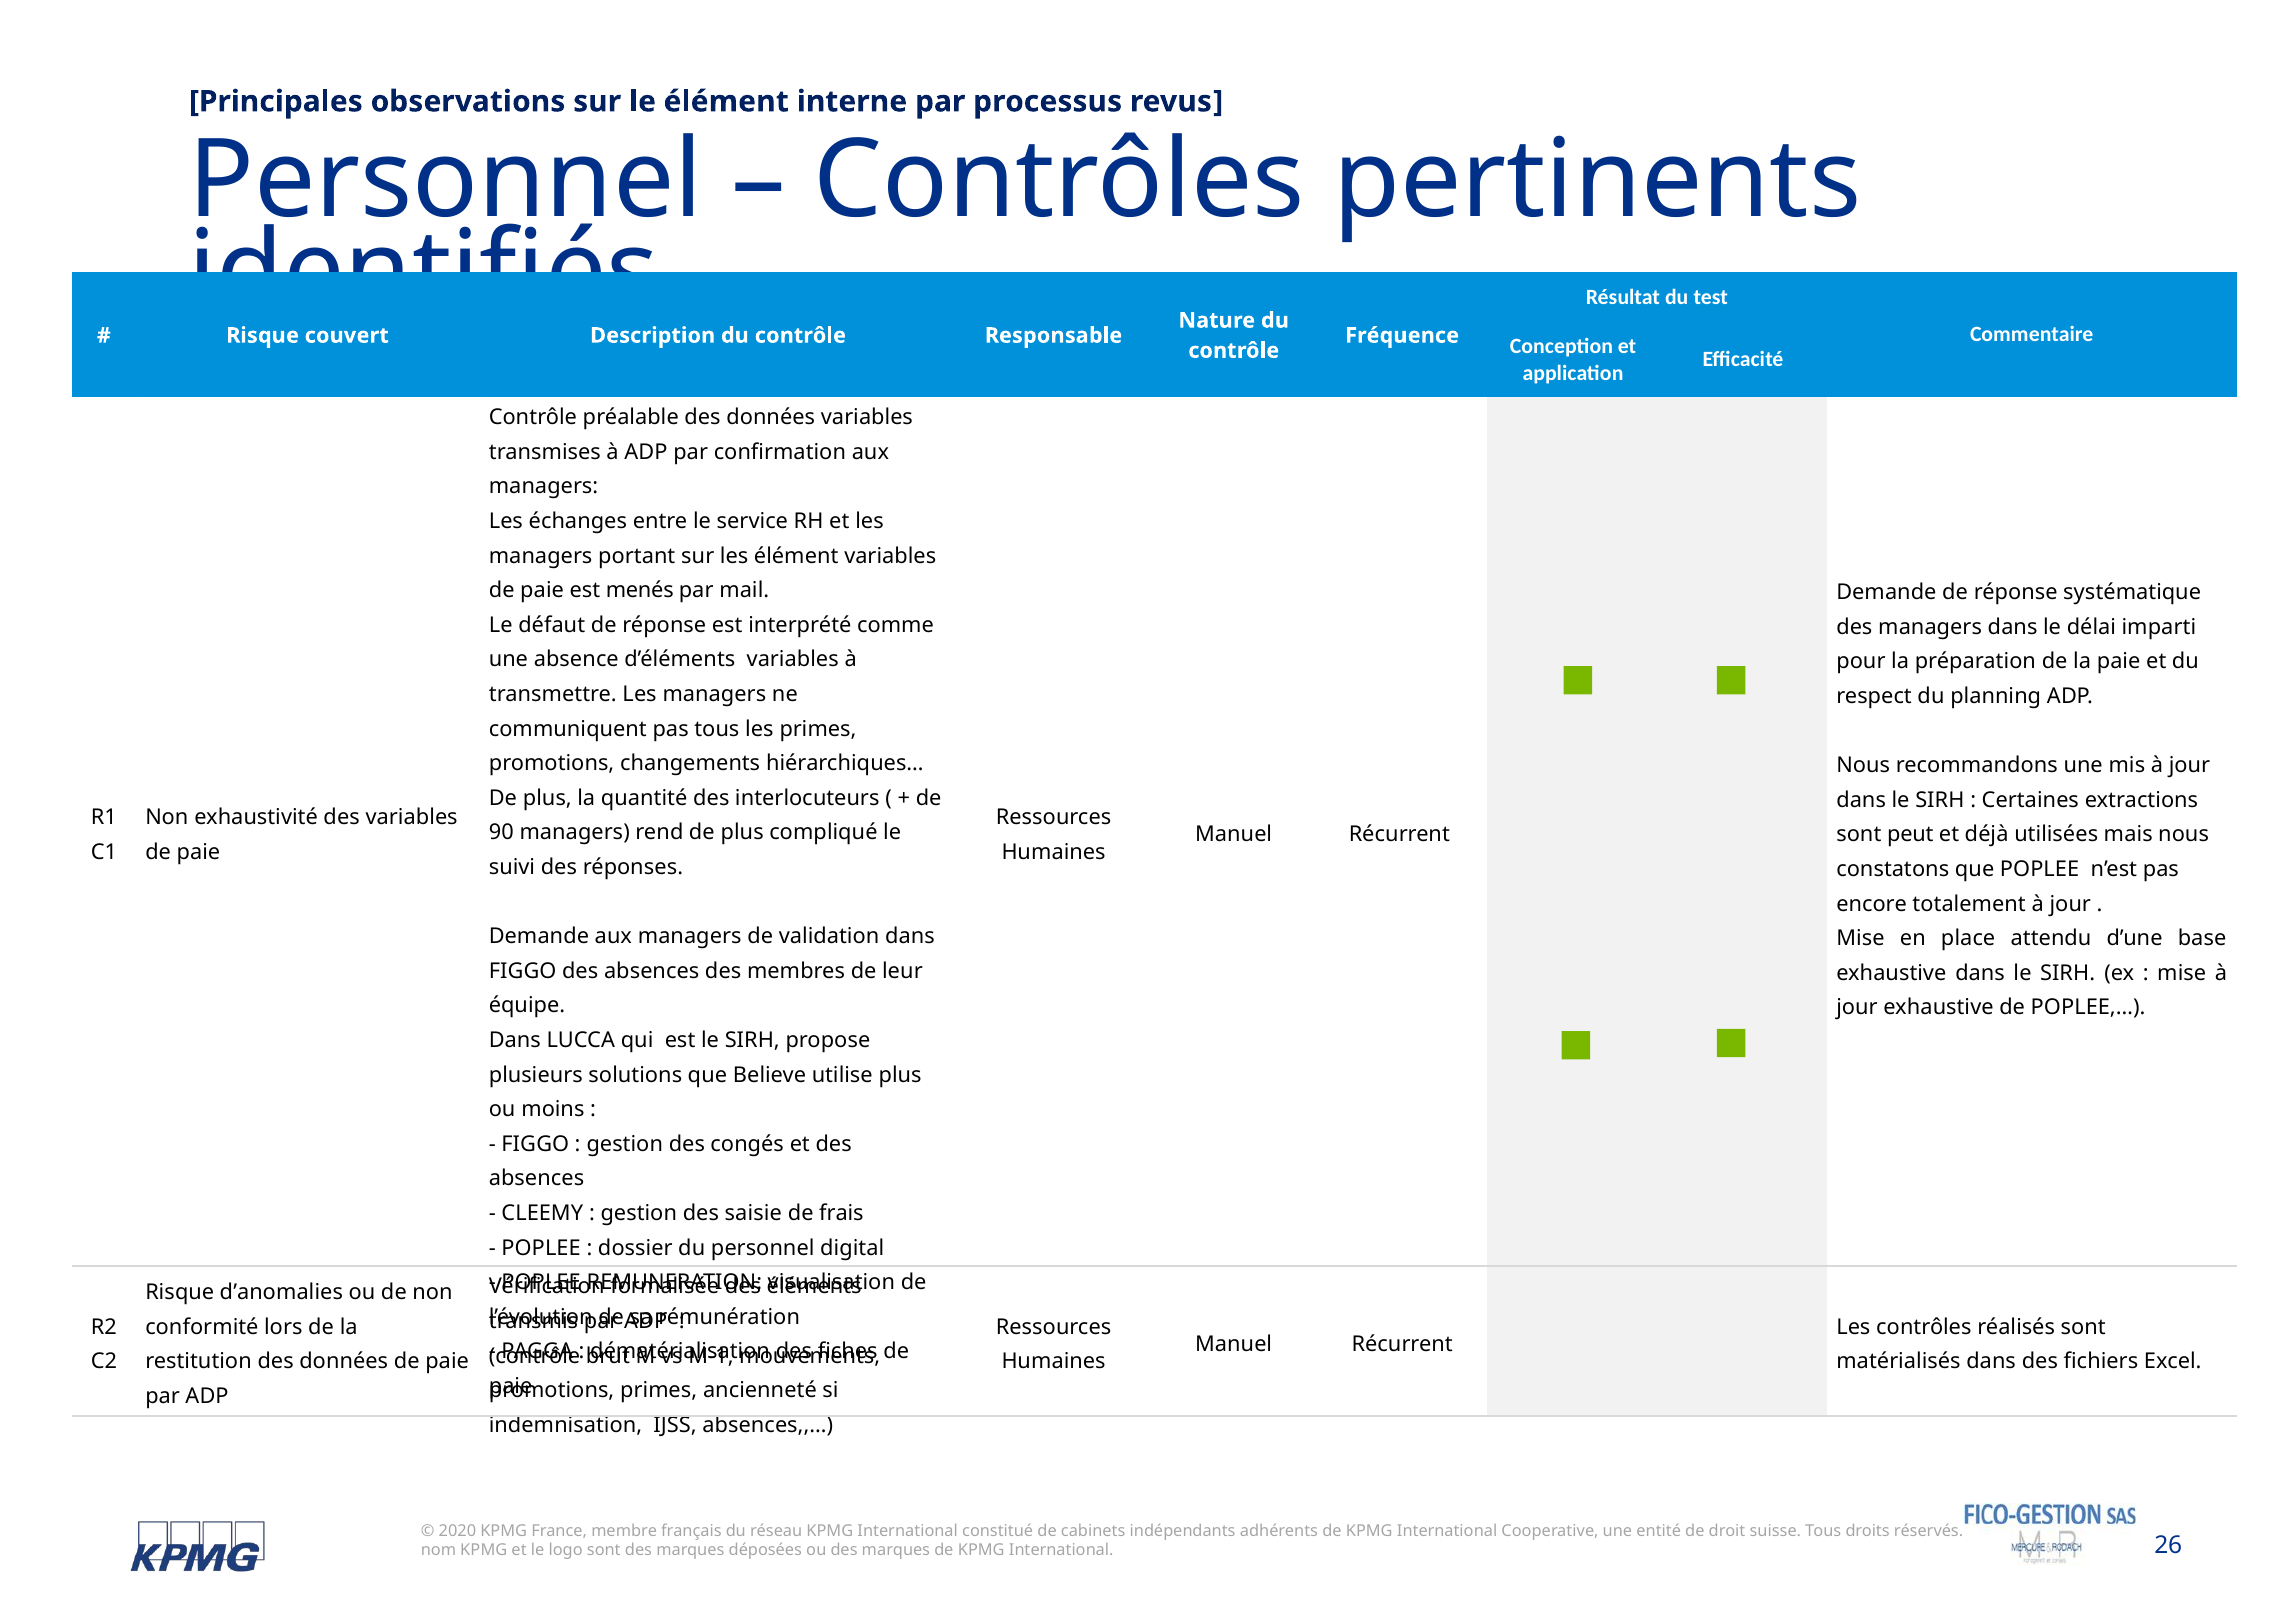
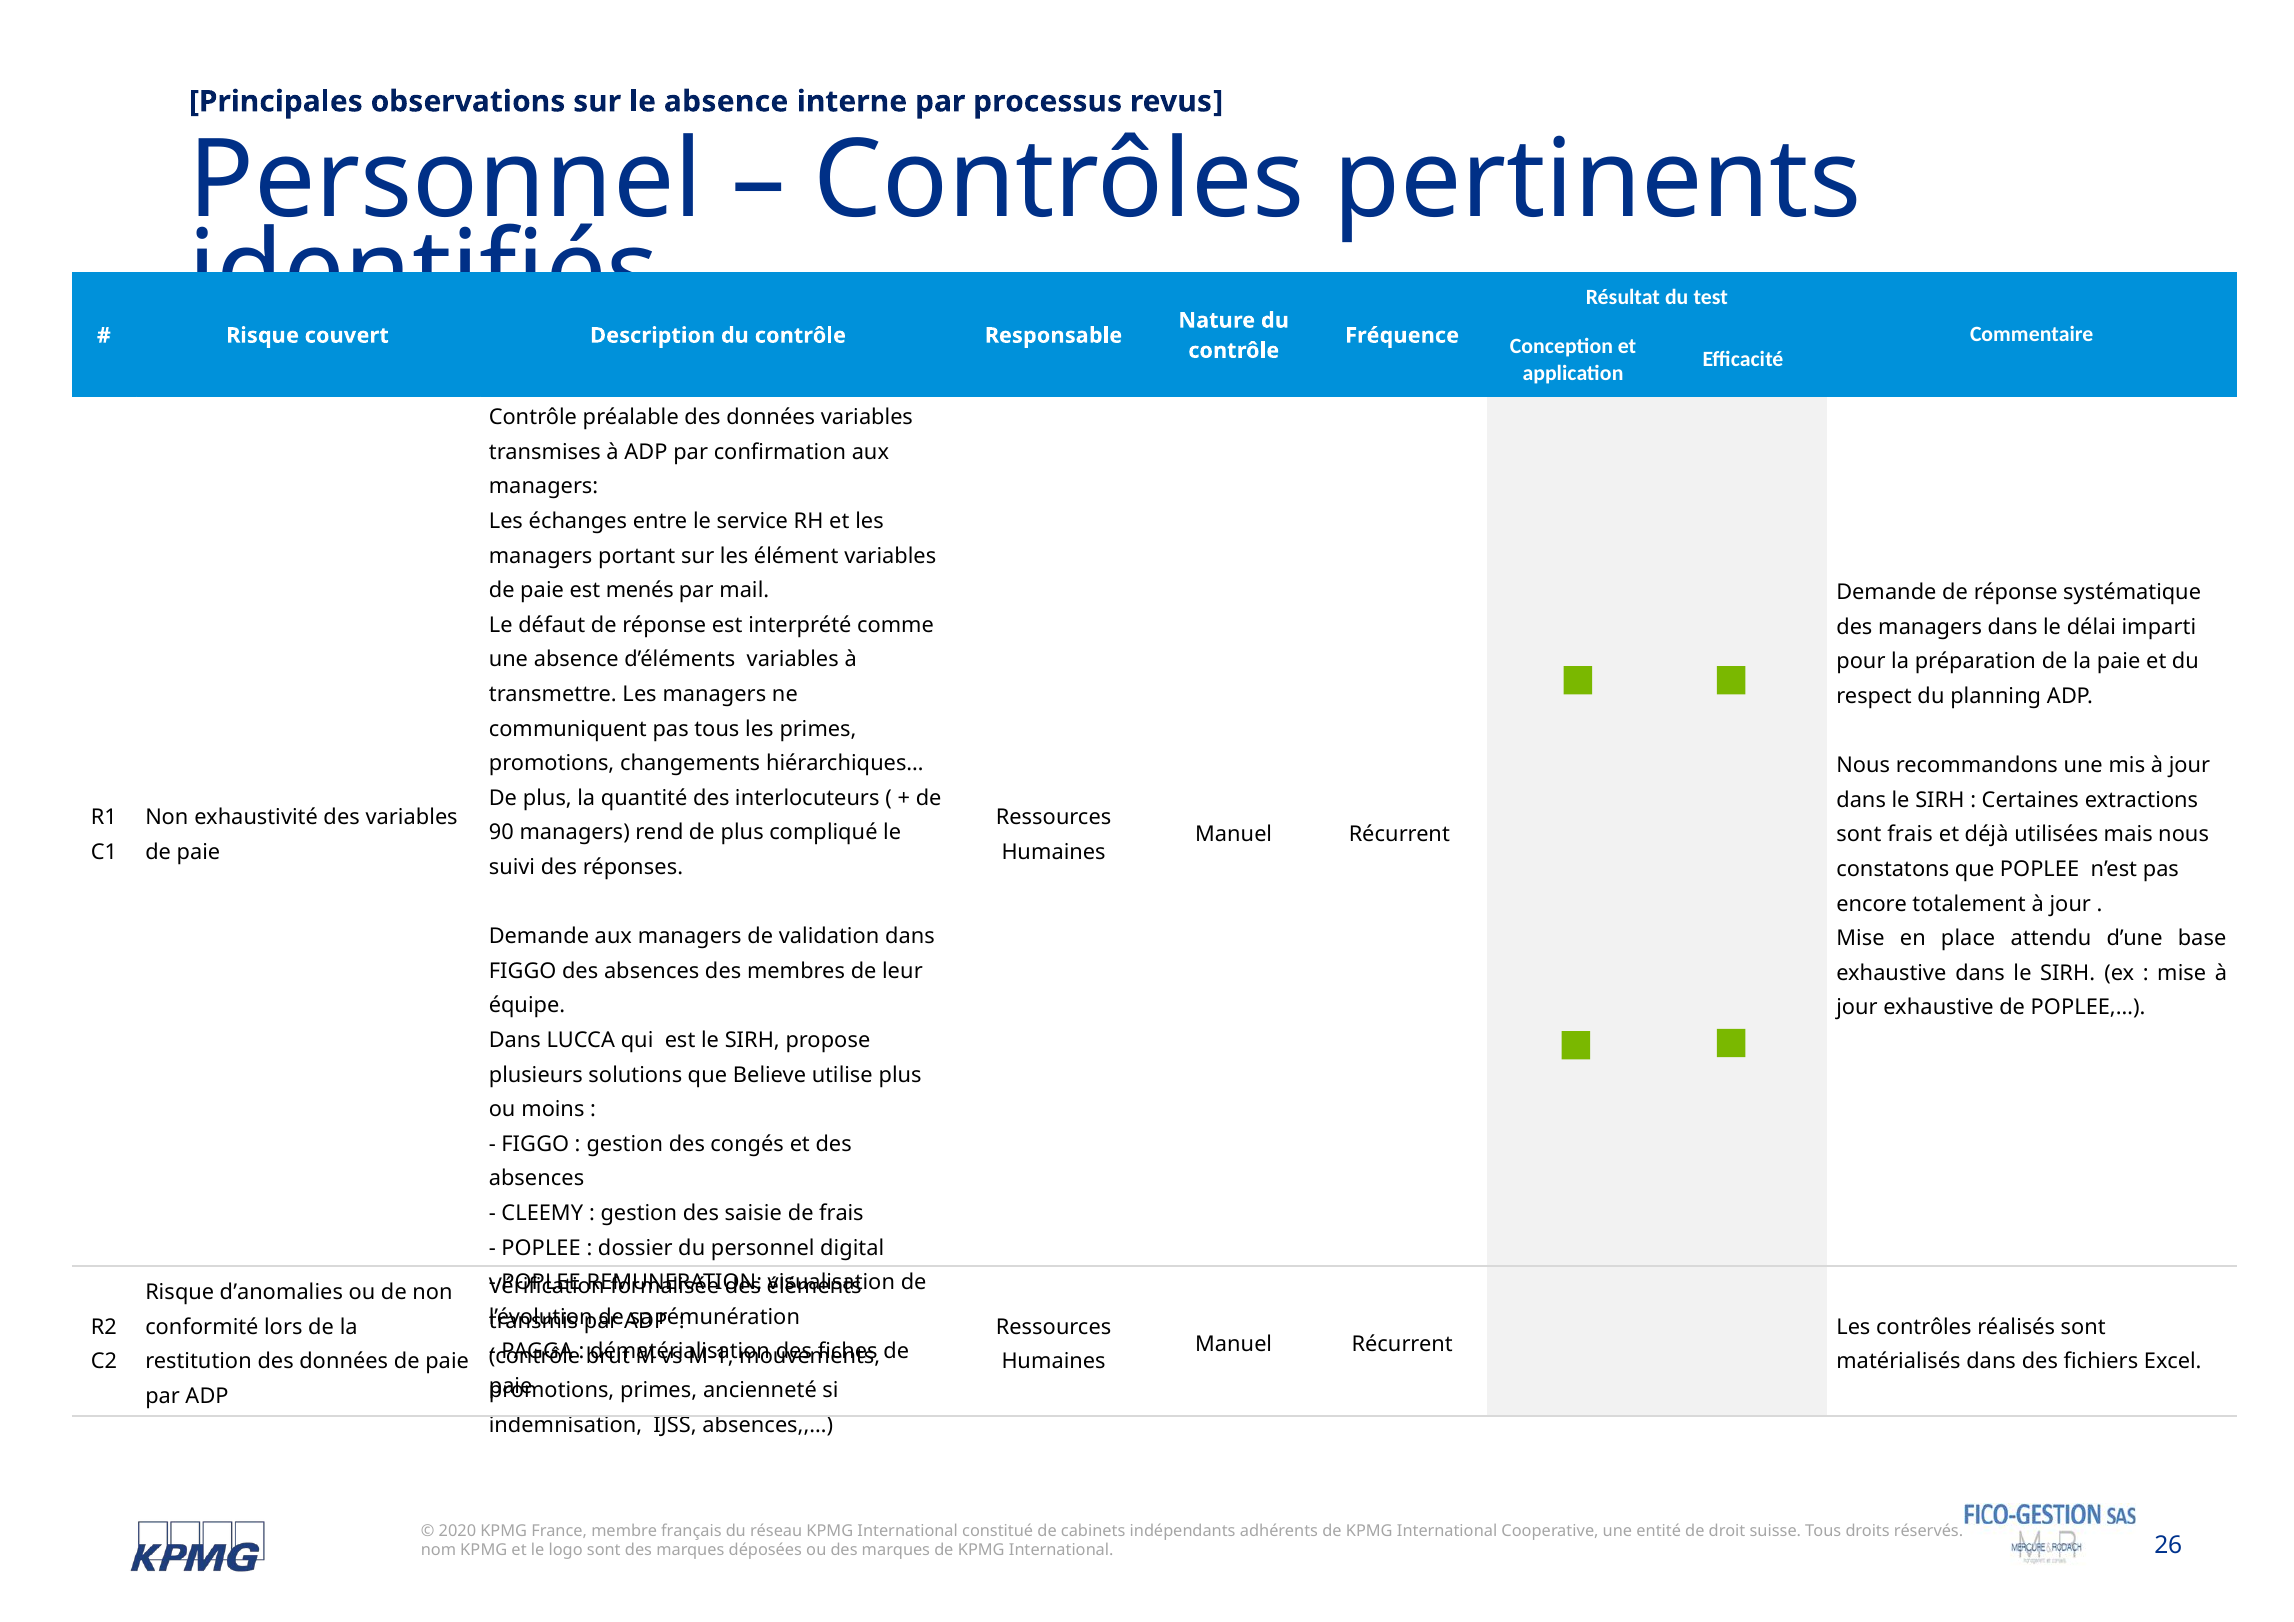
le élément: élément -> absence (726, 102)
sont peut: peut -> frais (1910, 835)
